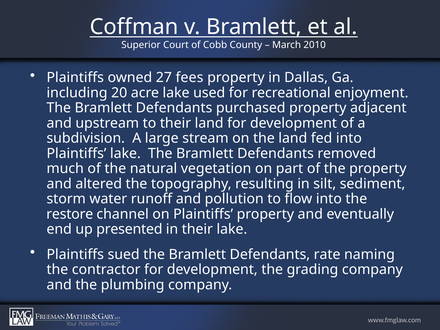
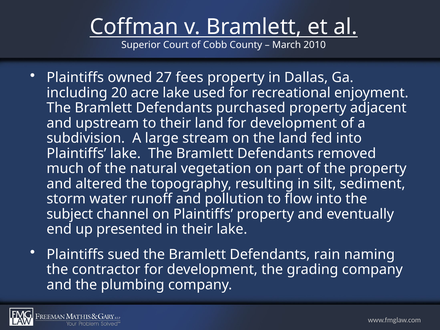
restore: restore -> subject (70, 214)
rate: rate -> rain (327, 254)
